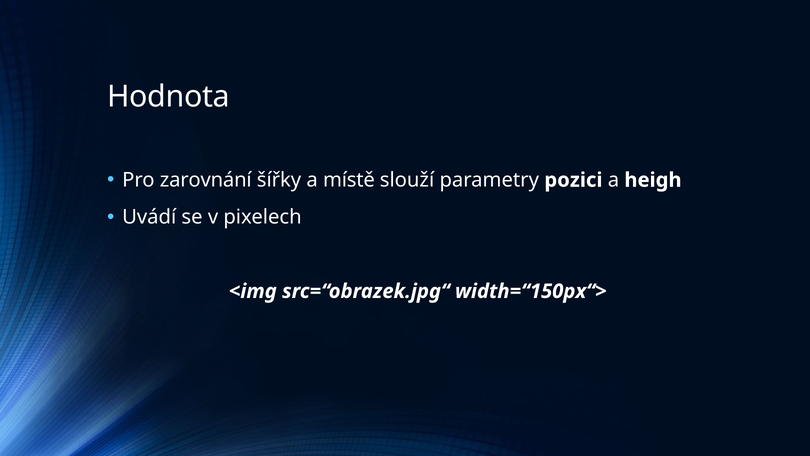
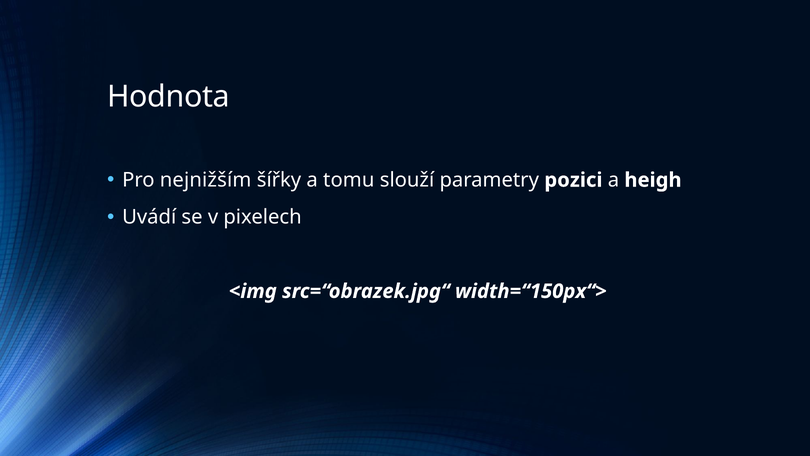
zarovnání: zarovnání -> nejnižším (206, 180)
místě: místě -> tomu (349, 180)
